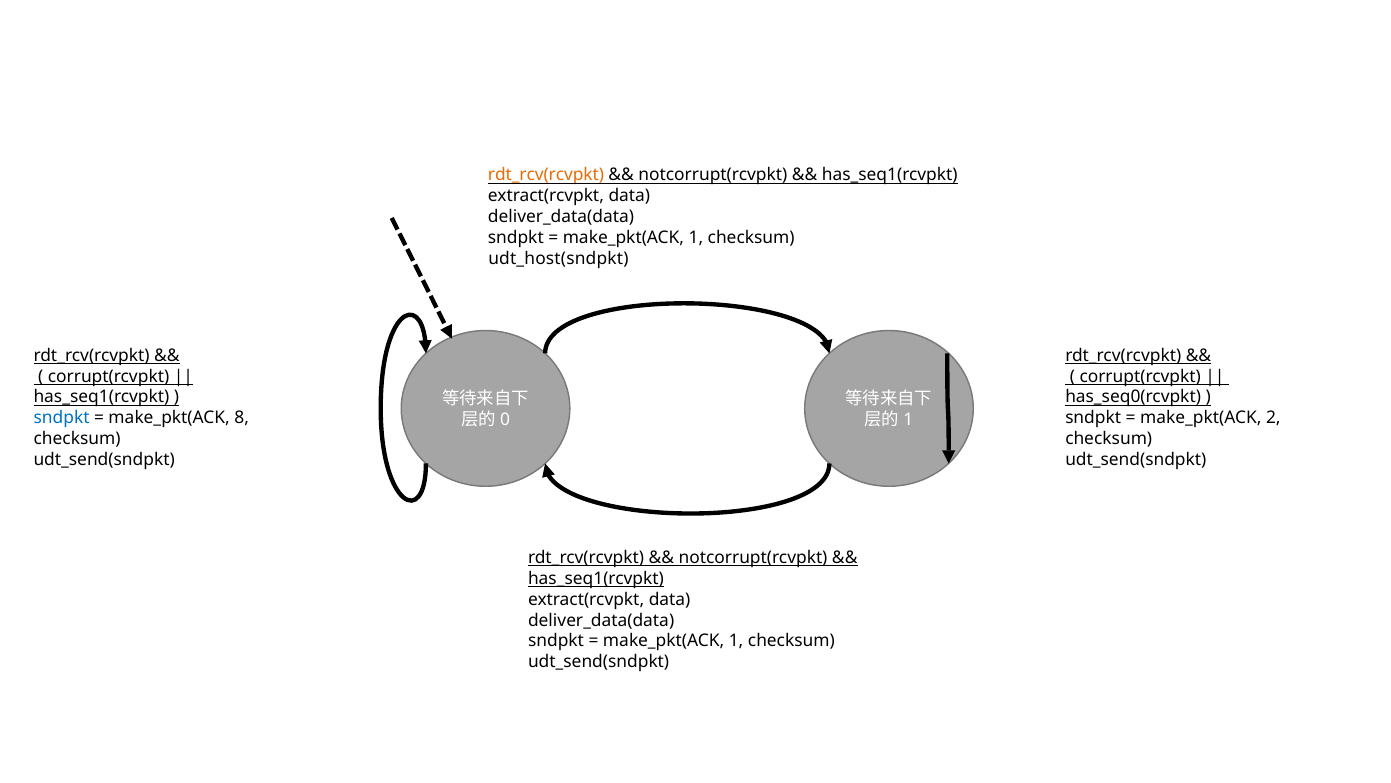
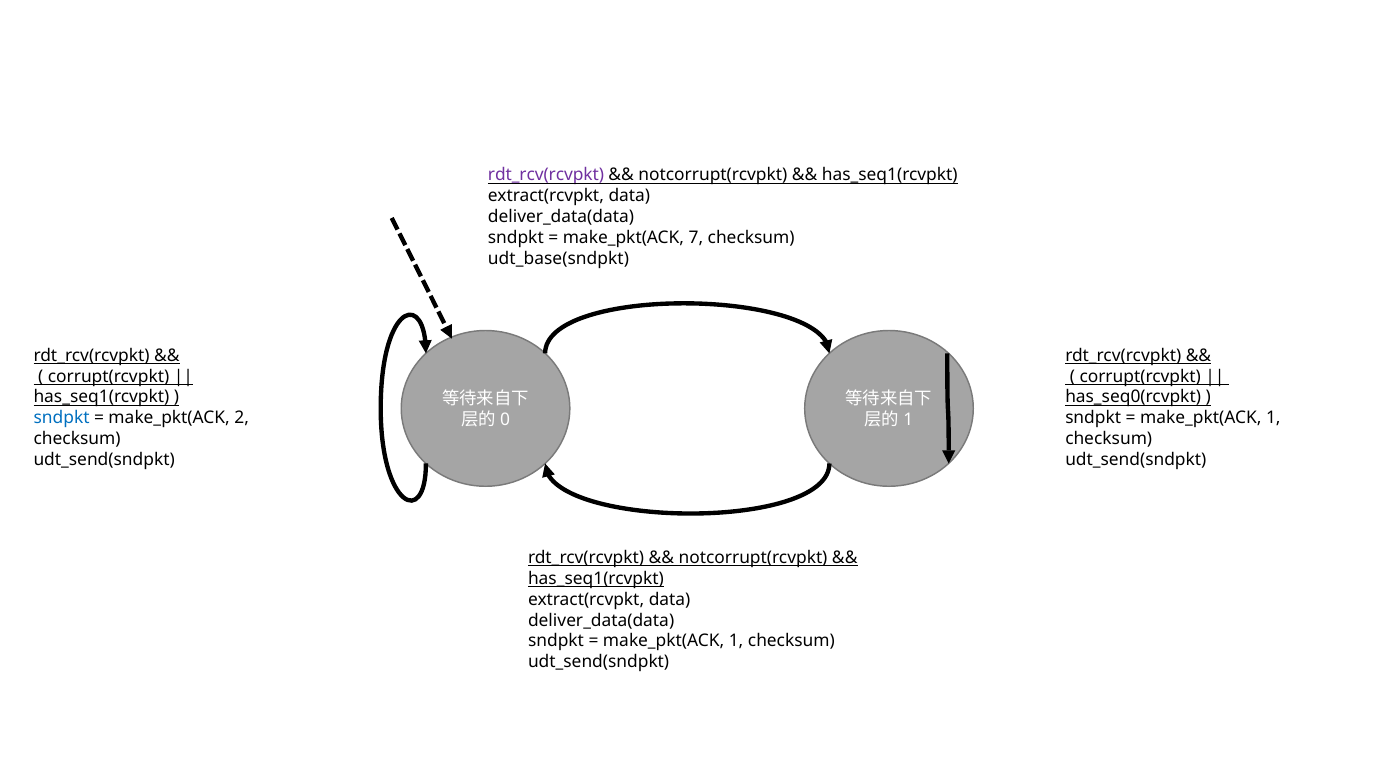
rdt_rcv(rcvpkt colour: orange -> purple (546, 175)
1: 1 -> 7 (696, 237)
udt_host(sndpkt: udt_host(sndpkt -> udt_base(sndpkt (558, 258)
8: 8 -> 2 (242, 418)
2: 2 -> 1 (1273, 418)
